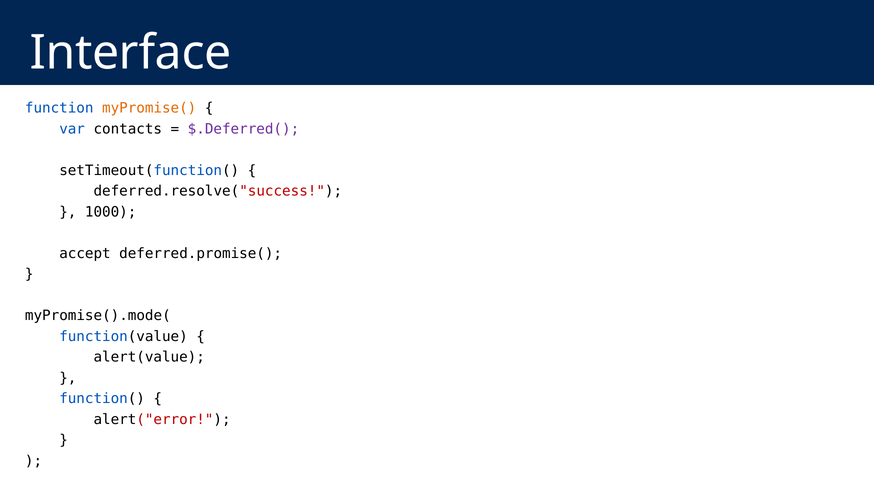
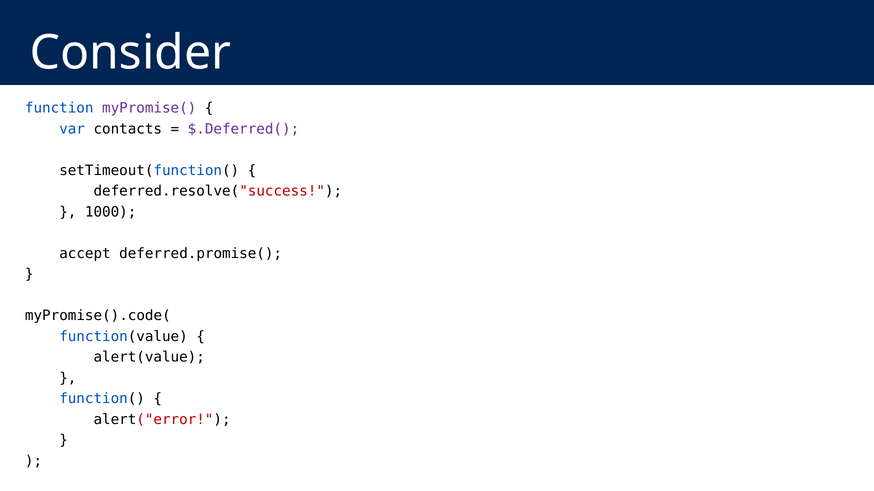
Interface: Interface -> Consider (130, 53)
myPromise( colour: orange -> purple (149, 108)
myPromise().mode(: myPromise().mode( -> myPromise().code( (98, 316)
